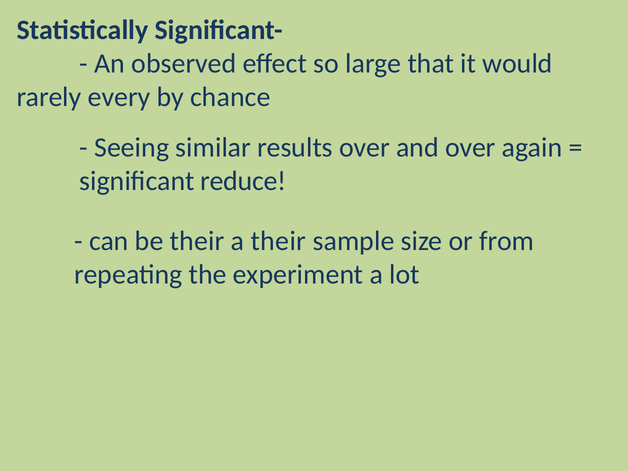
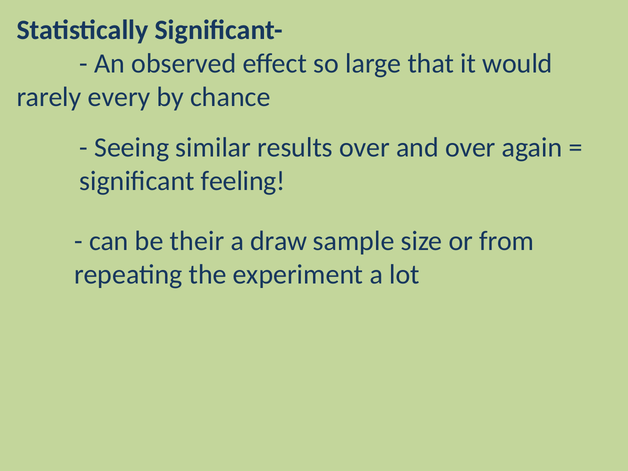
reduce: reduce -> feeling (243, 181)
a their: their -> draw (279, 241)
